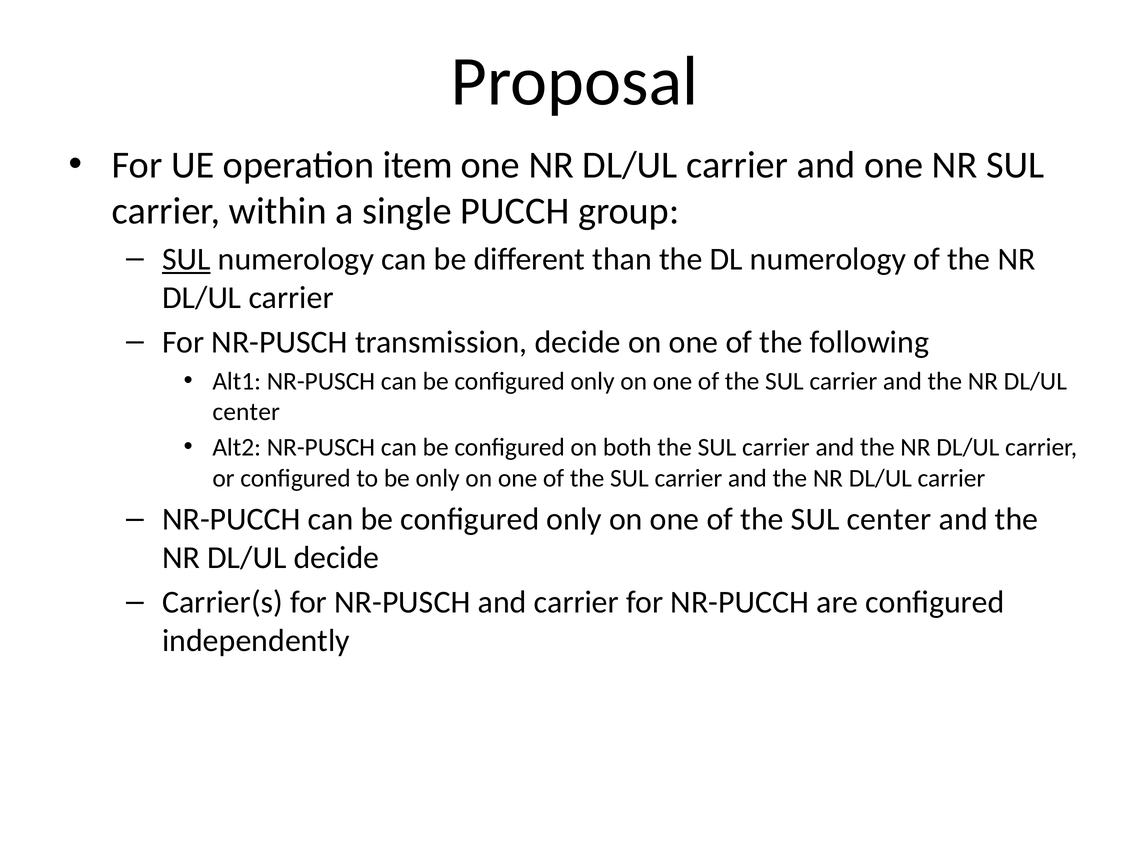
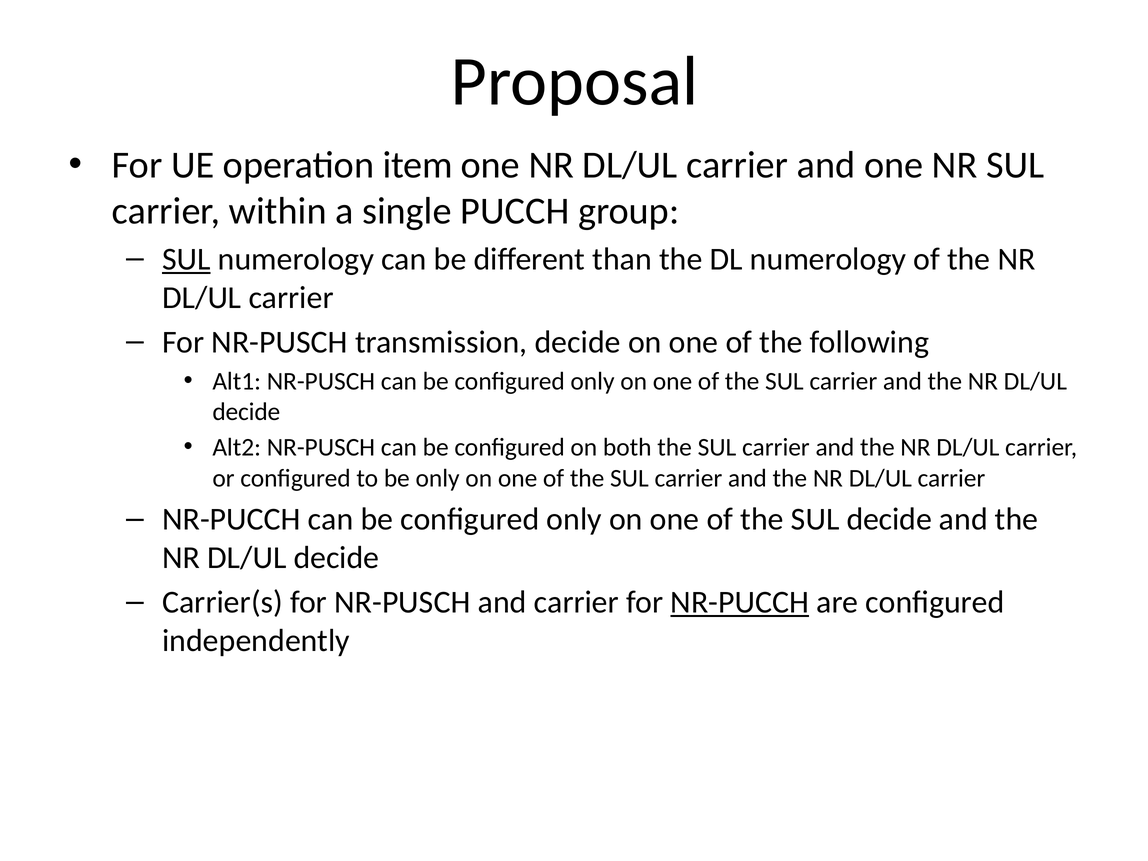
center: center -> decide (246, 412)
SUL center: center -> decide (889, 519)
NR-PUCCH underline: none -> present (740, 602)
